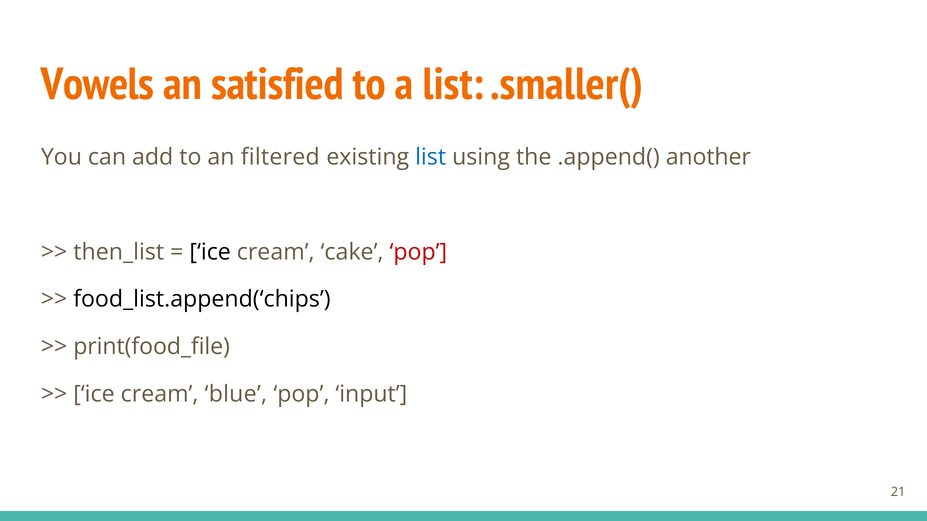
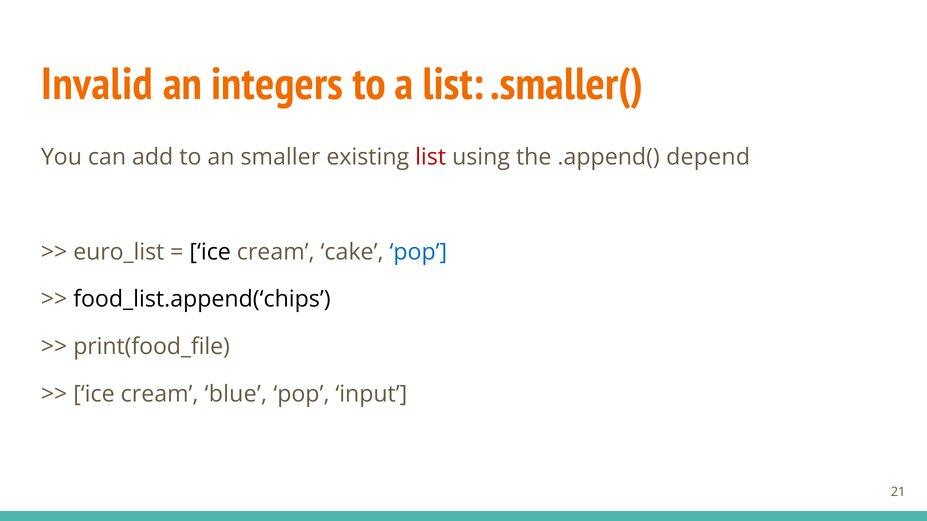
Vowels: Vowels -> Invalid (97, 85)
satisfied: satisfied -> integers (277, 85)
filtered: filtered -> smaller (280, 157)
list colour: blue -> red (431, 157)
another: another -> depend (708, 157)
then_list: then_list -> euro_list (119, 252)
pop colour: red -> blue (418, 252)
